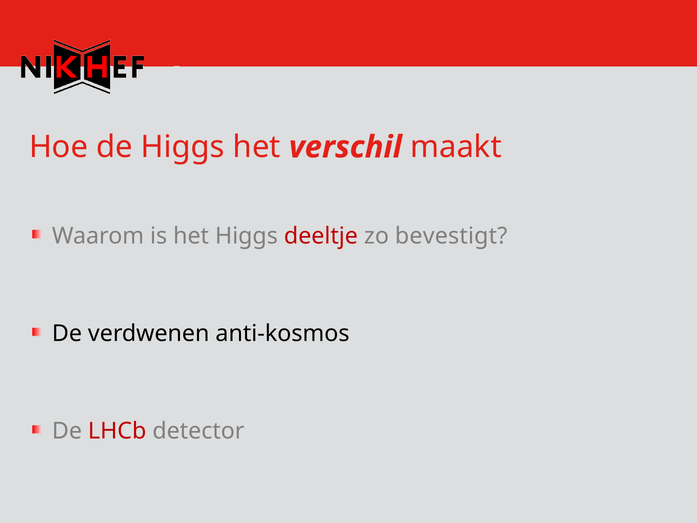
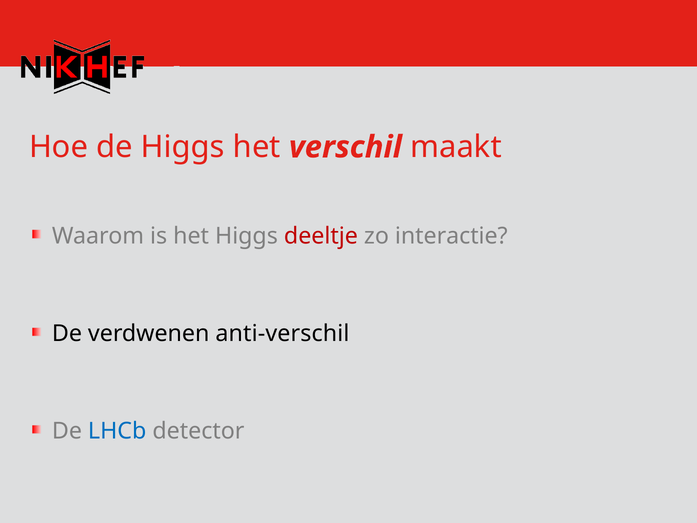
bevestigt: bevestigt -> interactie (451, 236)
anti-kosmos: anti-kosmos -> anti-verschil (282, 333)
LHCb colour: red -> blue (117, 431)
